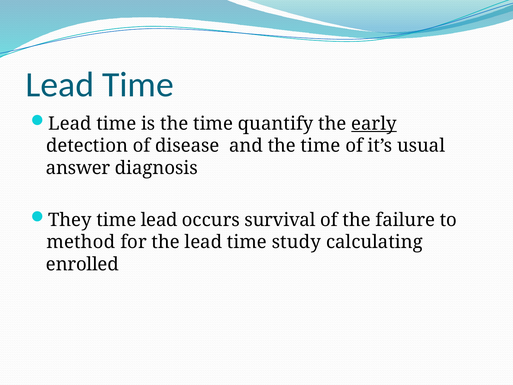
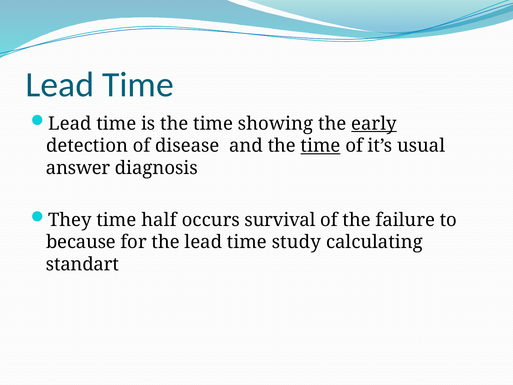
quantify: quantify -> showing (276, 124)
time underline: none -> present (321, 146)
time lead: lead -> half (159, 220)
method: method -> because (81, 242)
enrolled: enrolled -> standart (82, 264)
